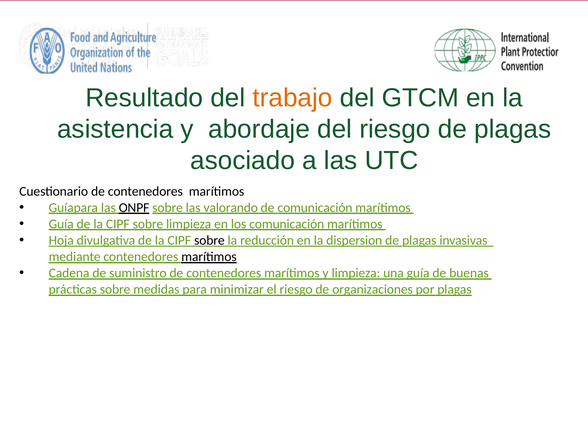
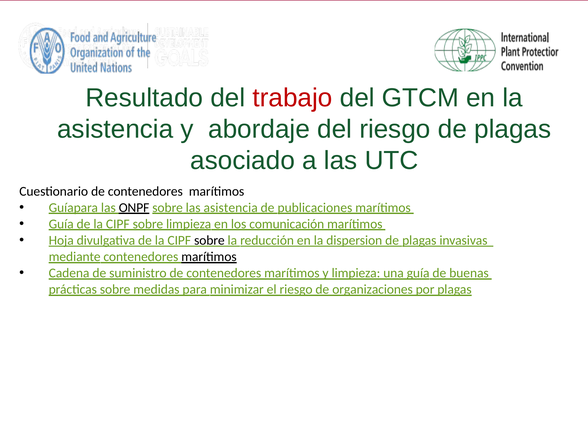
trabajo colour: orange -> red (292, 98)
las valorando: valorando -> asistencia (231, 208)
de comunicación: comunicación -> publicaciones (315, 208)
